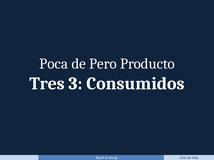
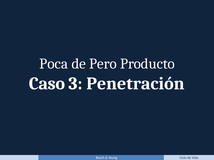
Tres: Tres -> Caso (47, 84)
Consumidos: Consumidos -> Penetración (135, 84)
